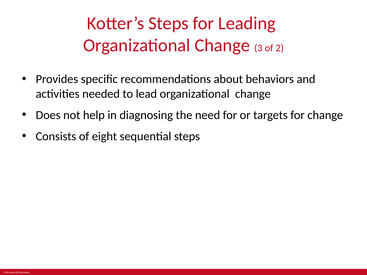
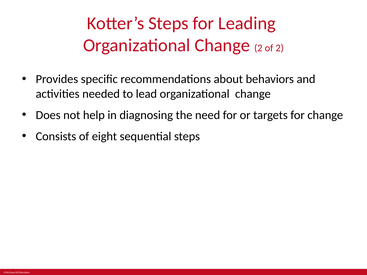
Change 3: 3 -> 2 (258, 48)
